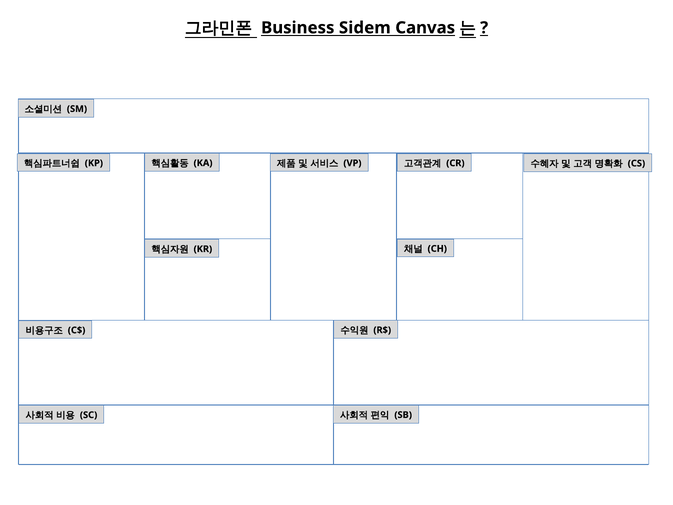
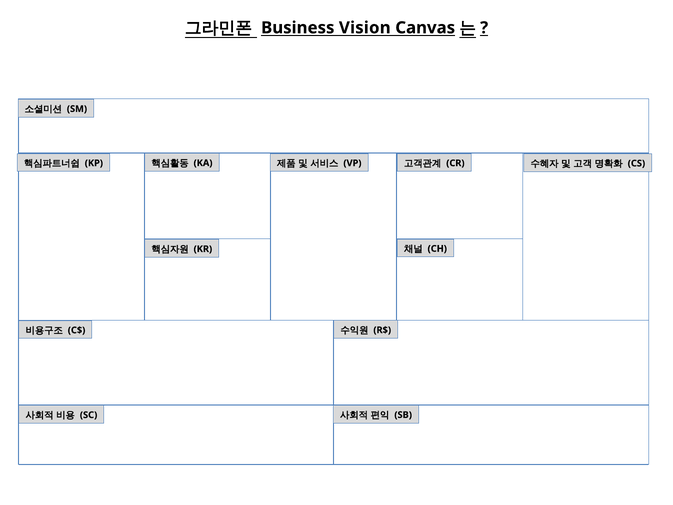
Sidem: Sidem -> Vision (365, 28)
